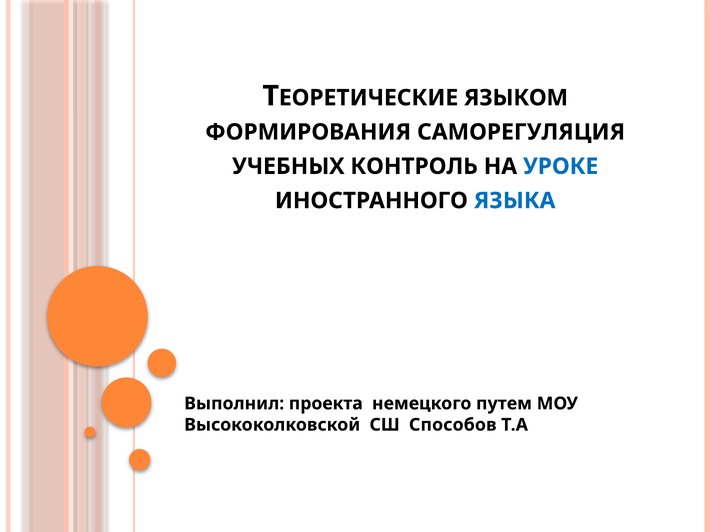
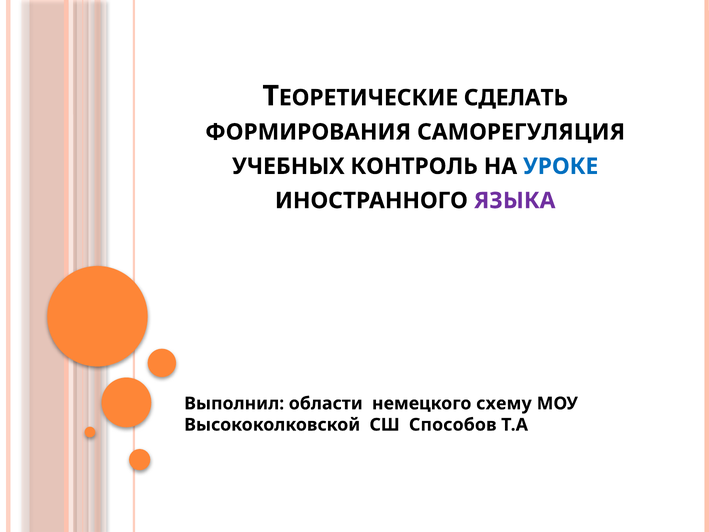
ЯЗЫКОМ: ЯЗЫКОМ -> СДЕЛАТЬ (516, 98)
ЯЗЫКА colour: blue -> purple (515, 201)
проекта: проекта -> области (326, 403)
путем: путем -> схему (504, 403)
